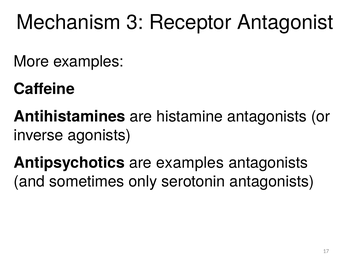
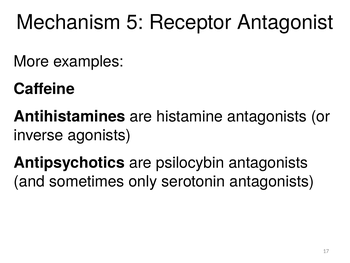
3: 3 -> 5 (135, 22)
are examples: examples -> psilocybin (190, 162)
